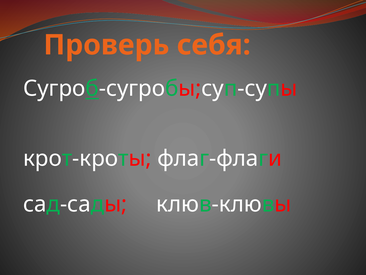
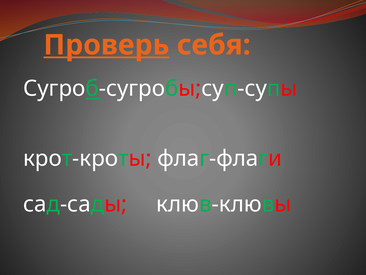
Проверь underline: none -> present (106, 45)
